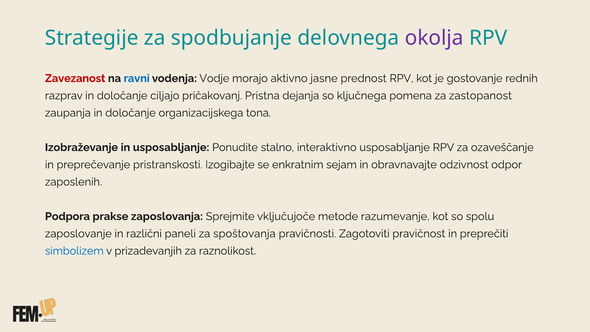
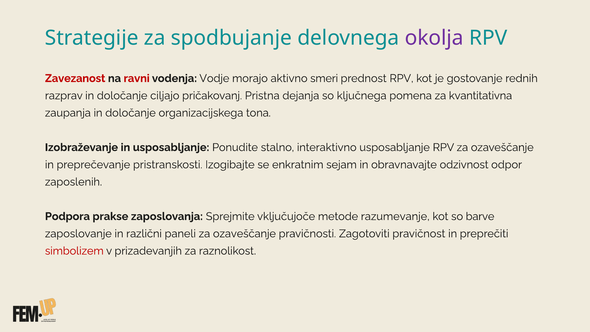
ravni colour: blue -> red (137, 78)
jasne: jasne -> smeri (324, 78)
zastopanost: zastopanost -> kvantitativna (480, 96)
spolu: spolu -> barve (480, 216)
paneli za spoštovanja: spoštovanja -> ozaveščanje (244, 234)
simbolizem colour: blue -> red (74, 251)
